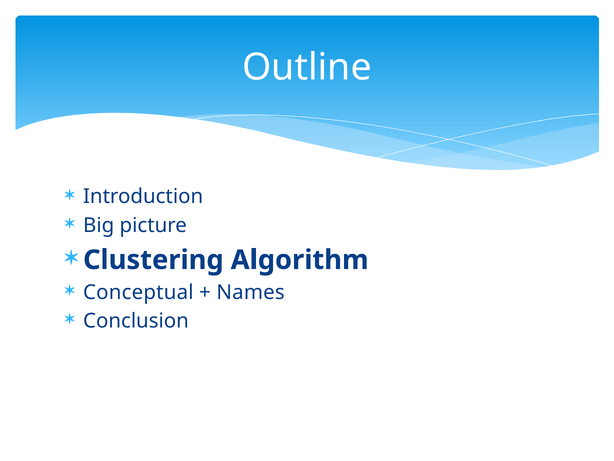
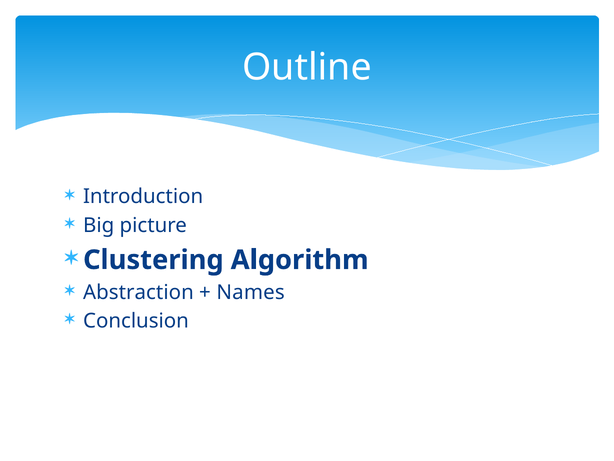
Conceptual: Conceptual -> Abstraction (138, 292)
